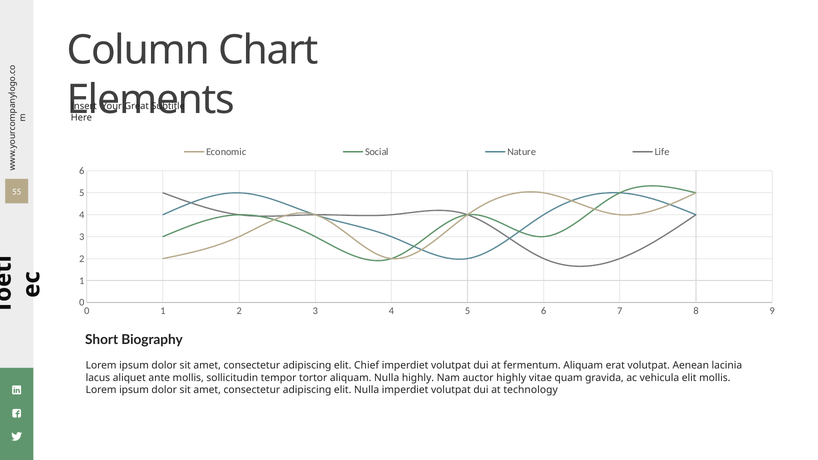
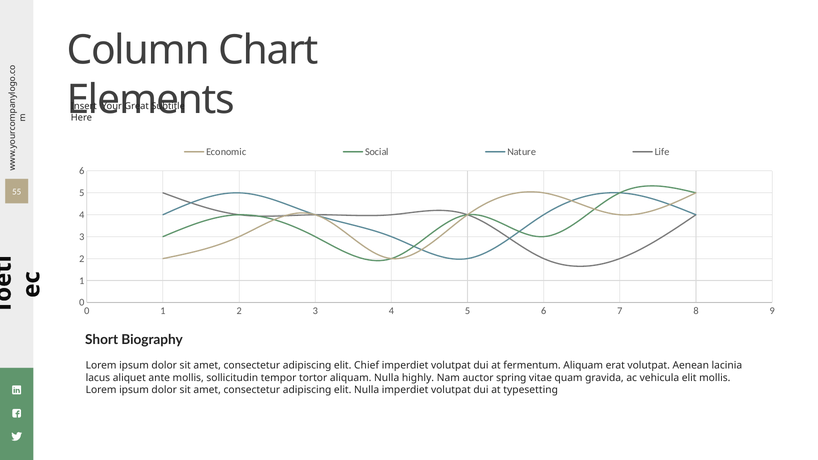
auctor highly: highly -> spring (511, 378)
technology: technology -> typesetting (531, 390)
